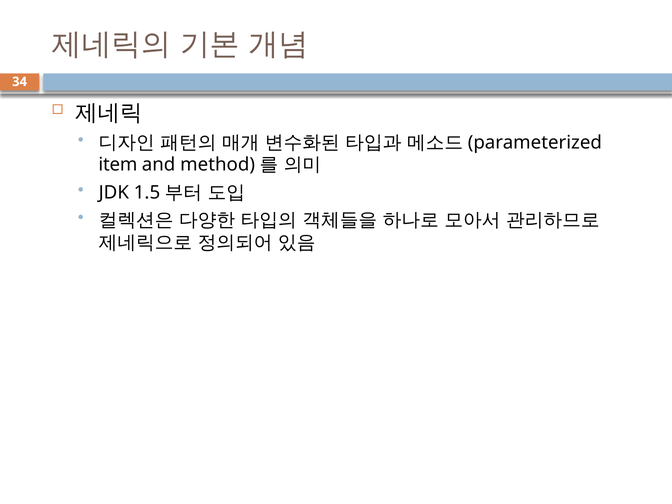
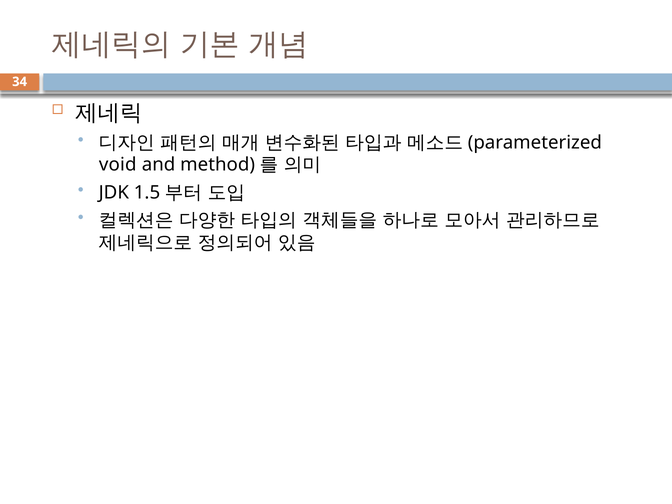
item: item -> void (118, 165)
